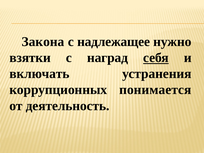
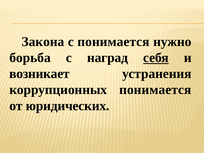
с надлежащее: надлежащее -> понимается (113, 42)
взятки: взятки -> борьба (30, 58)
включать: включать -> возникает (39, 74)
деятельность: деятельность -> юридических (68, 106)
